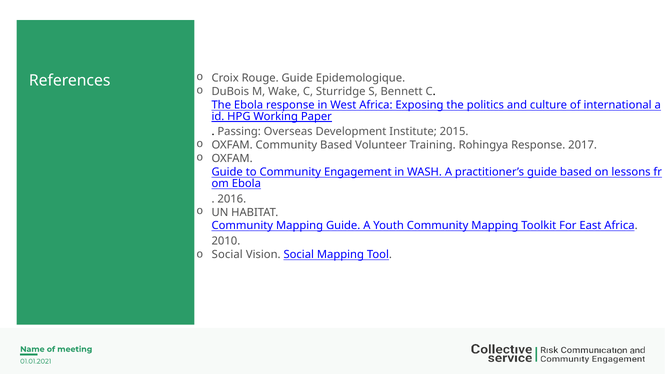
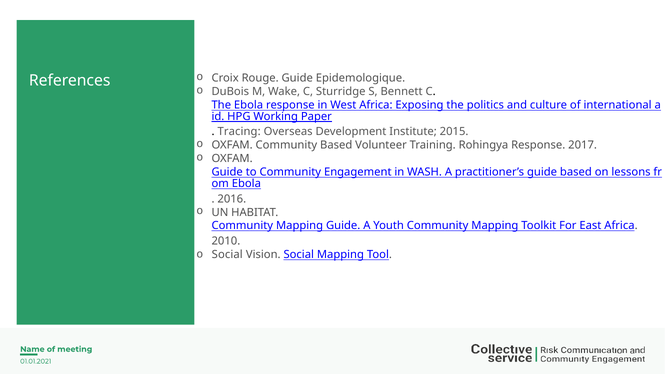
Passing: Passing -> Tracing (239, 132)
